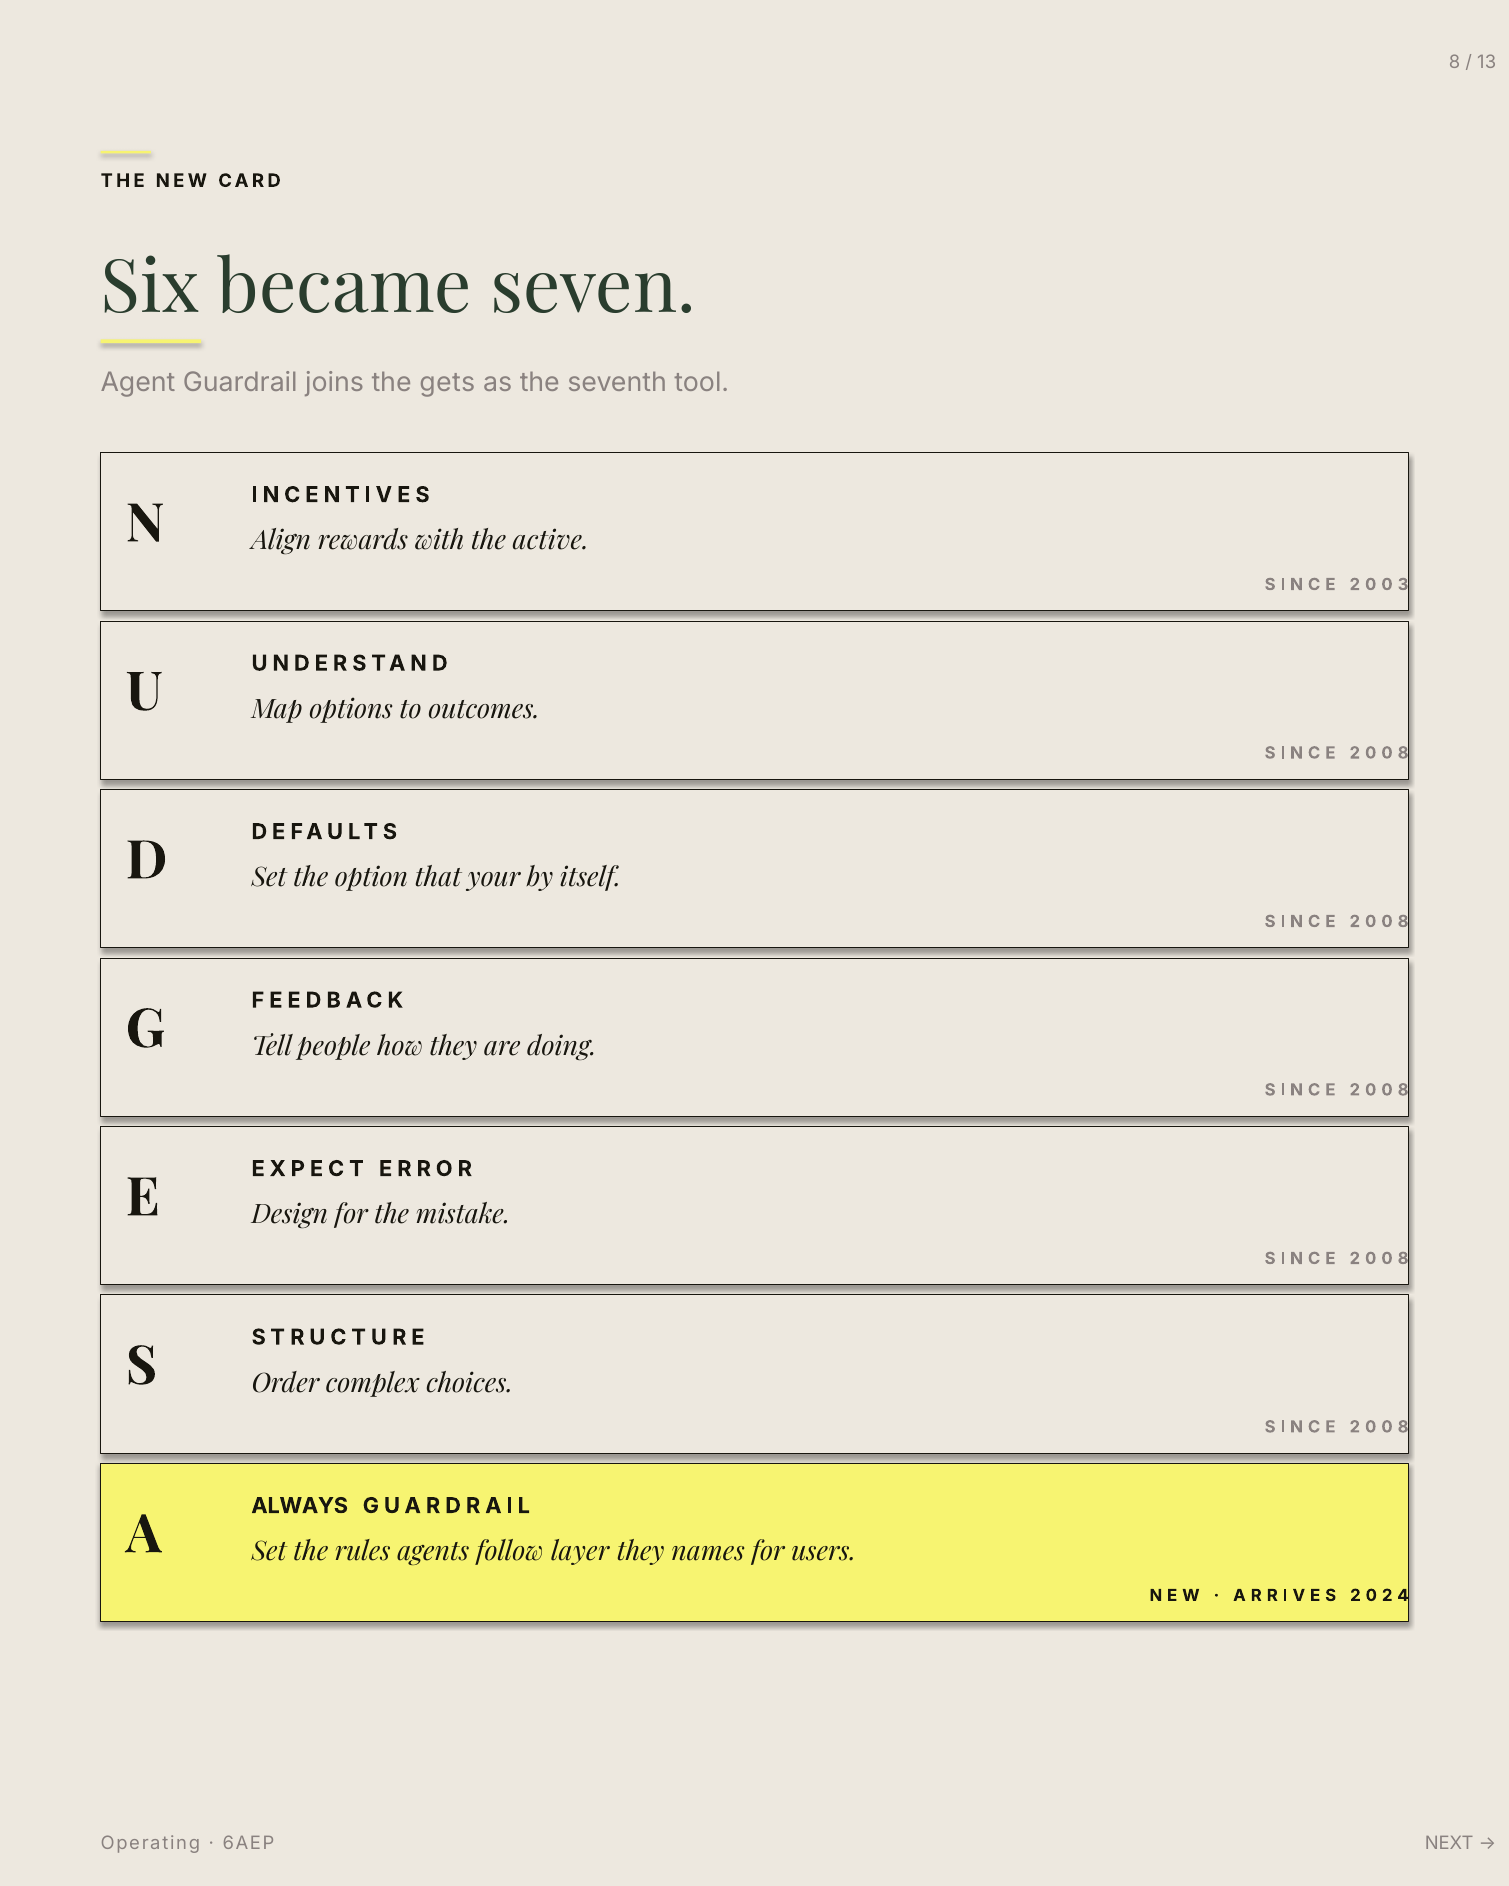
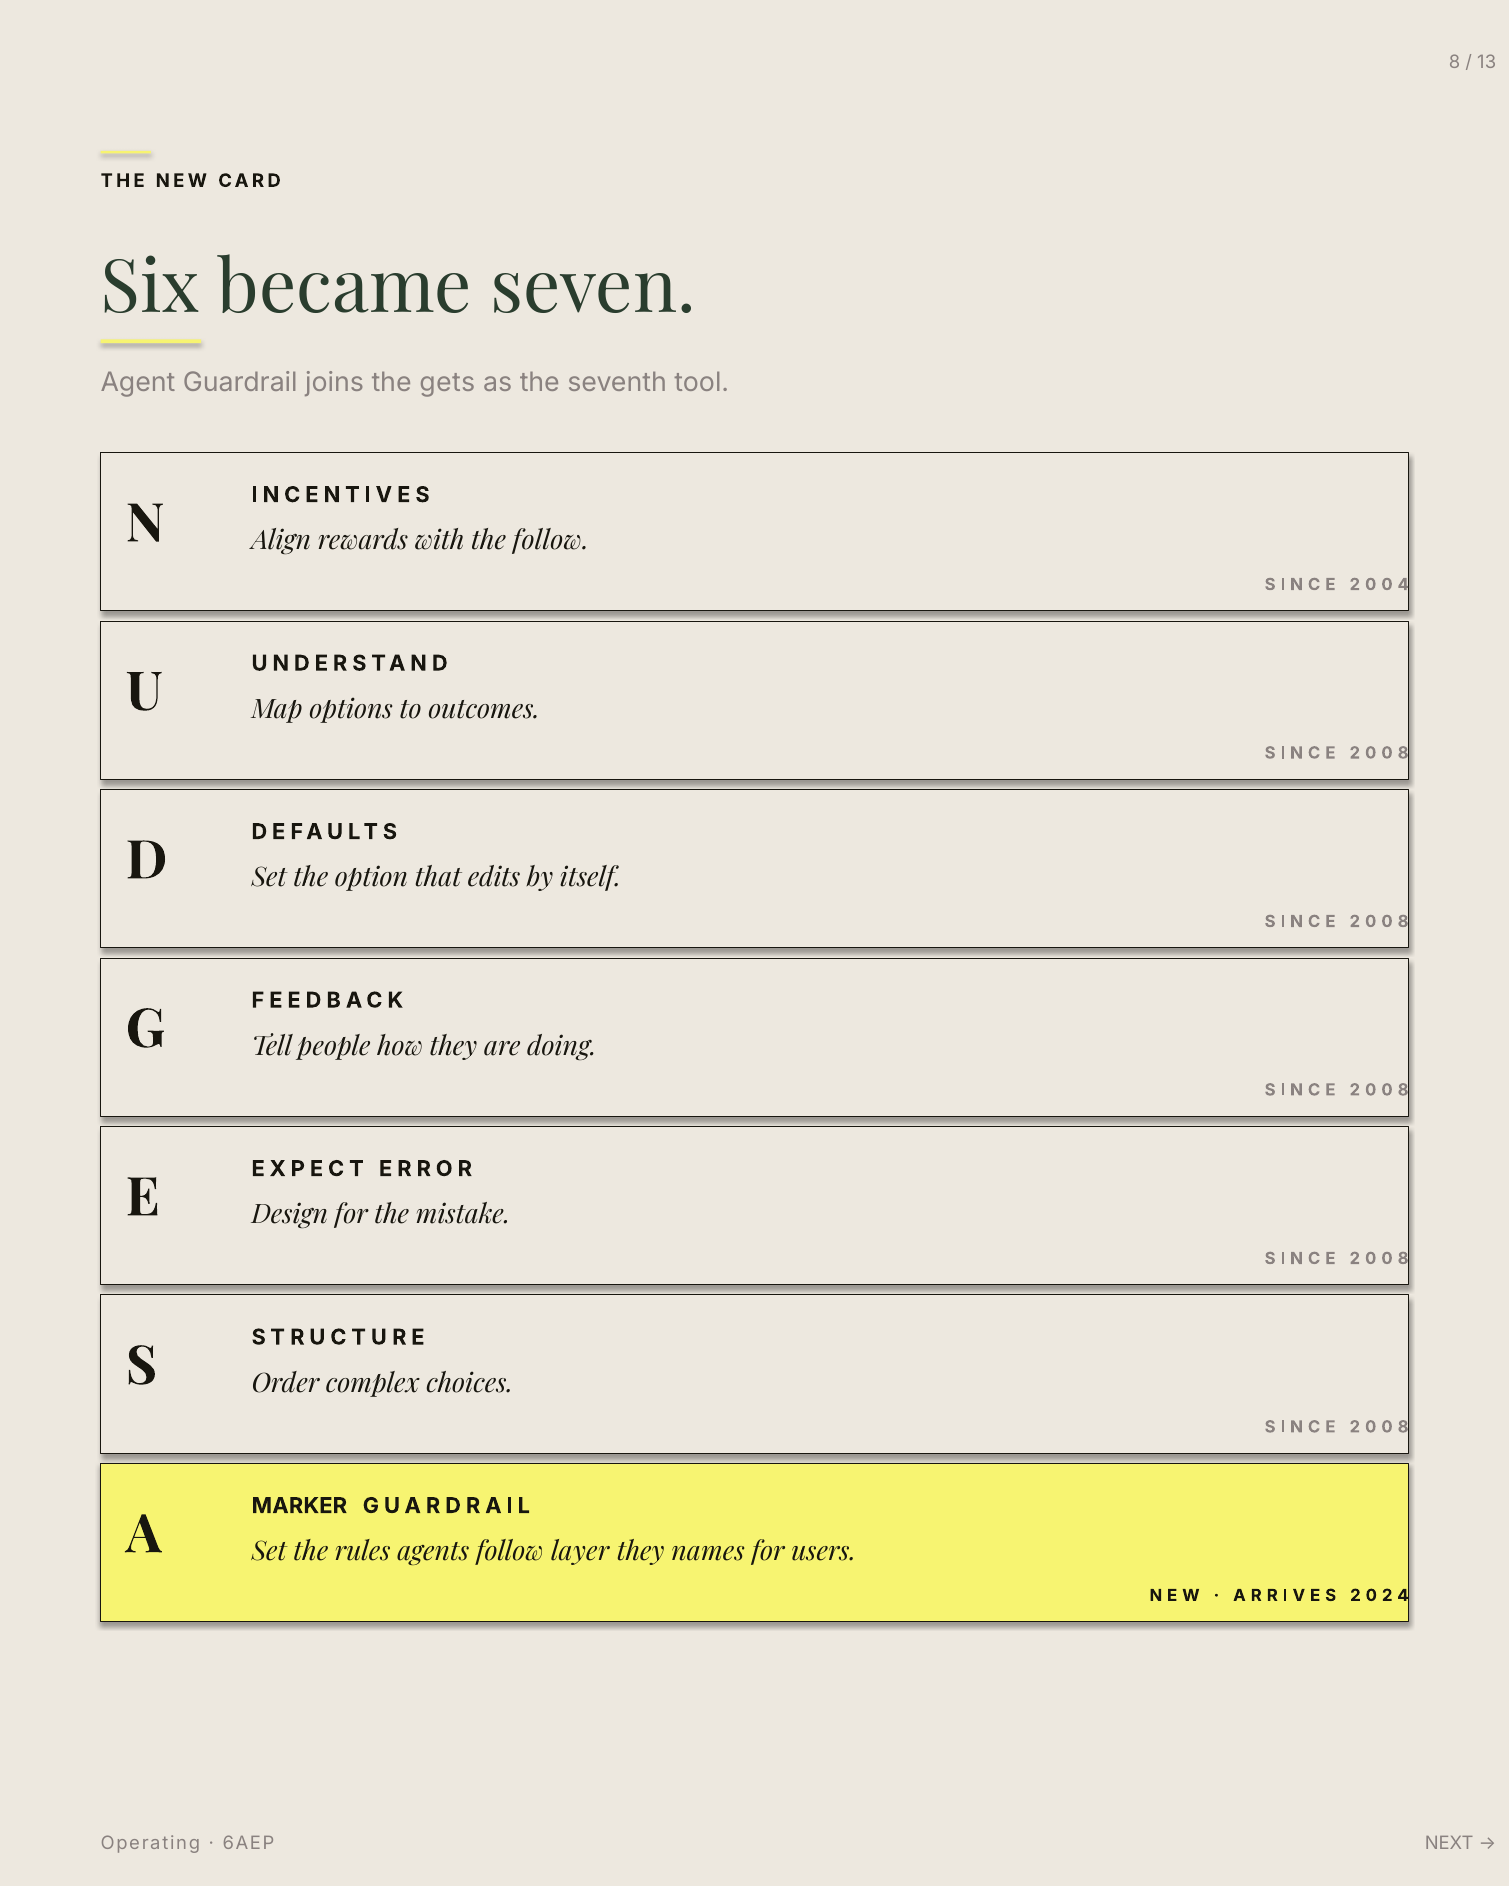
the active: active -> follow (551, 541)
3: 3 -> 4 (1403, 585)
your: your -> edits (494, 878)
ALWAYS: ALWAYS -> MARKER (299, 1506)
